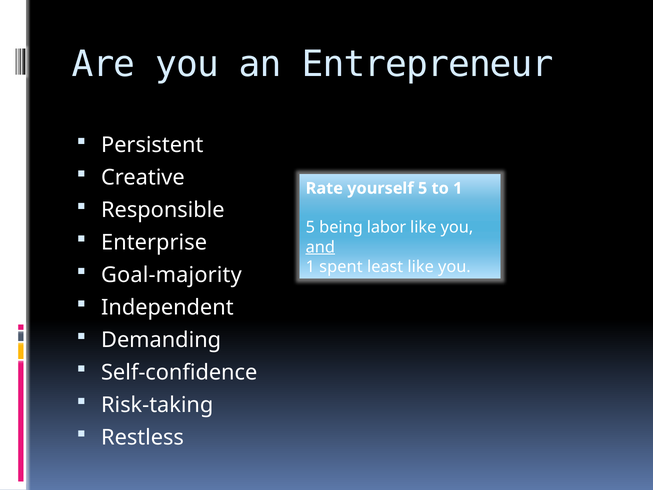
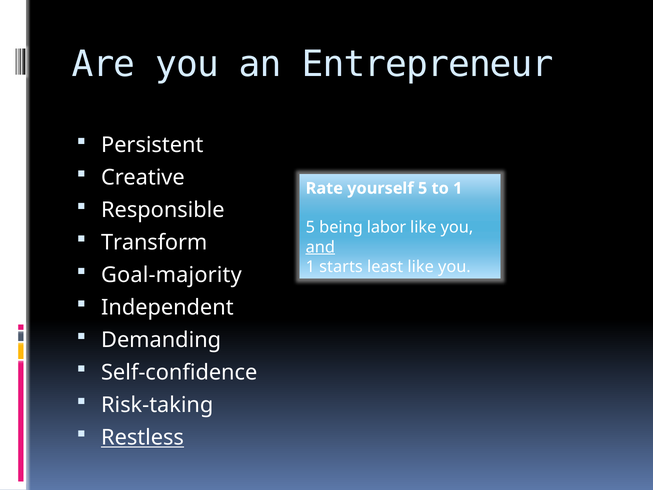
Enterprise: Enterprise -> Transform (154, 243)
spent: spent -> starts (341, 267)
Restless underline: none -> present (143, 437)
